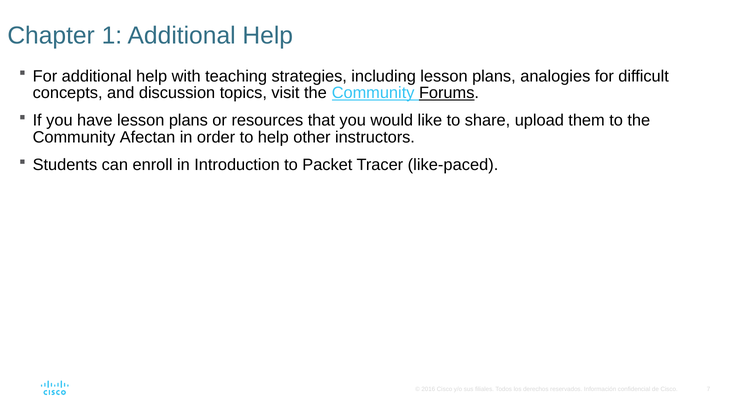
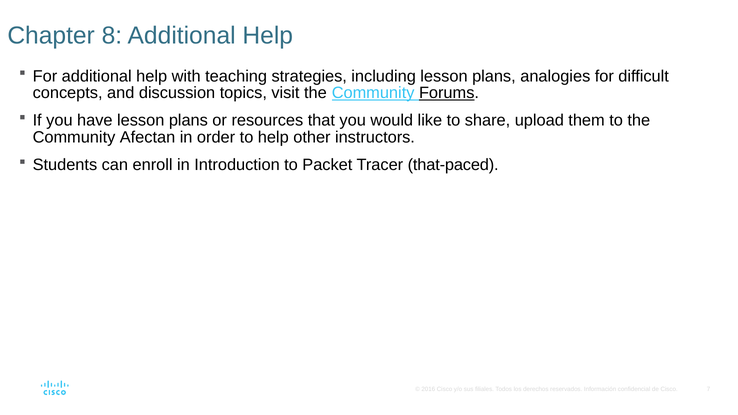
1: 1 -> 8 (112, 36)
like-paced: like-paced -> that-paced (453, 165)
